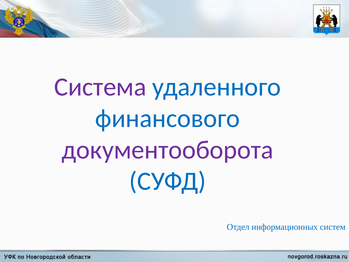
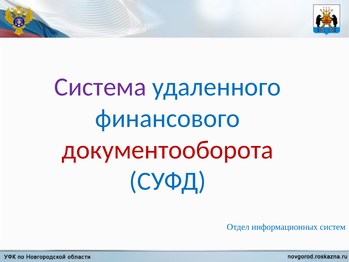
документооборота colour: purple -> red (168, 150)
